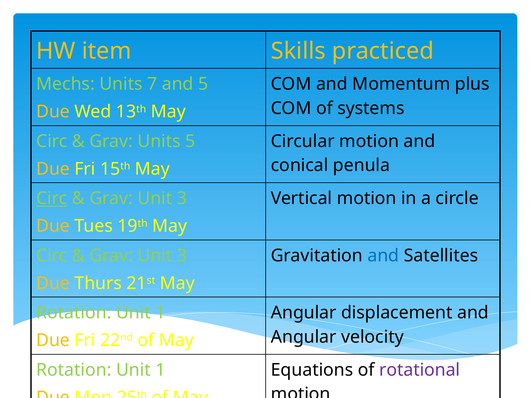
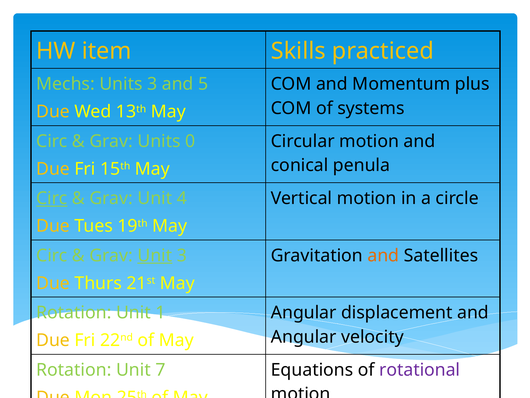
Units 7: 7 -> 3 (152, 84)
Units 5: 5 -> 0 (190, 141)
3: 3 -> 4 (182, 198)
Unit underline: none -> present (155, 255)
and colour: blue -> orange (383, 255)
1: 1 -> 7 (160, 369)
